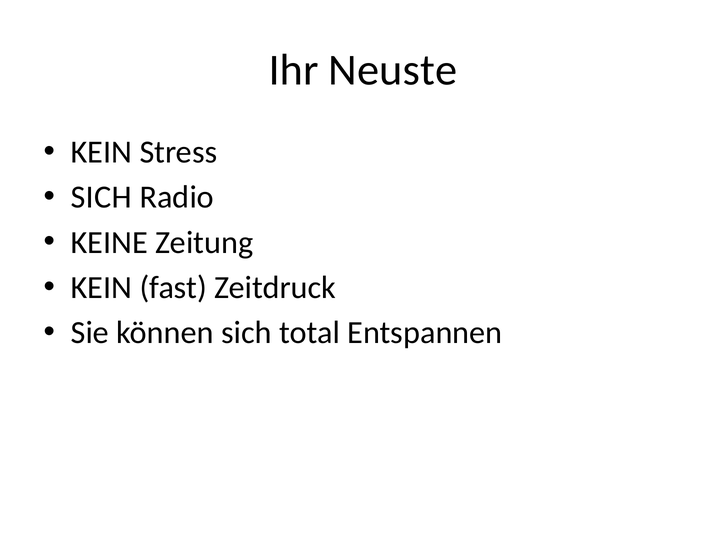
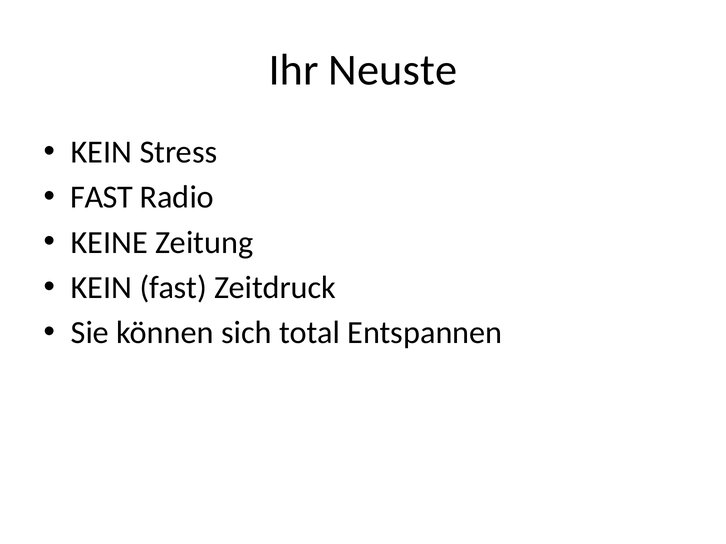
SICH: SICH -> FAST (102, 197)
